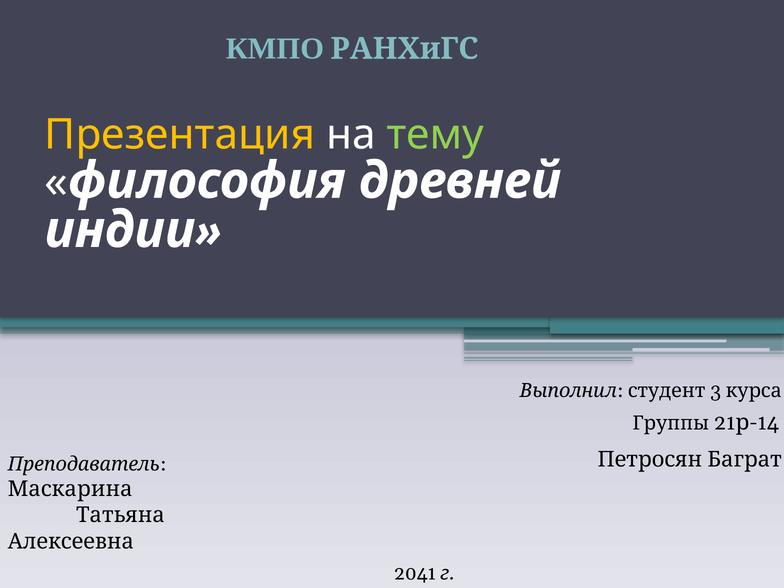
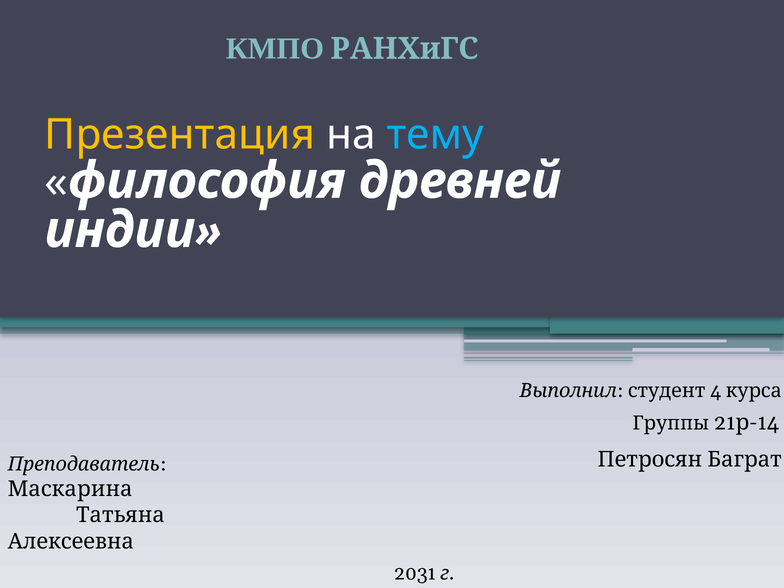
тему colour: light green -> light blue (435, 135)
3: 3 -> 4 (716, 391)
2041: 2041 -> 2031 (415, 573)
